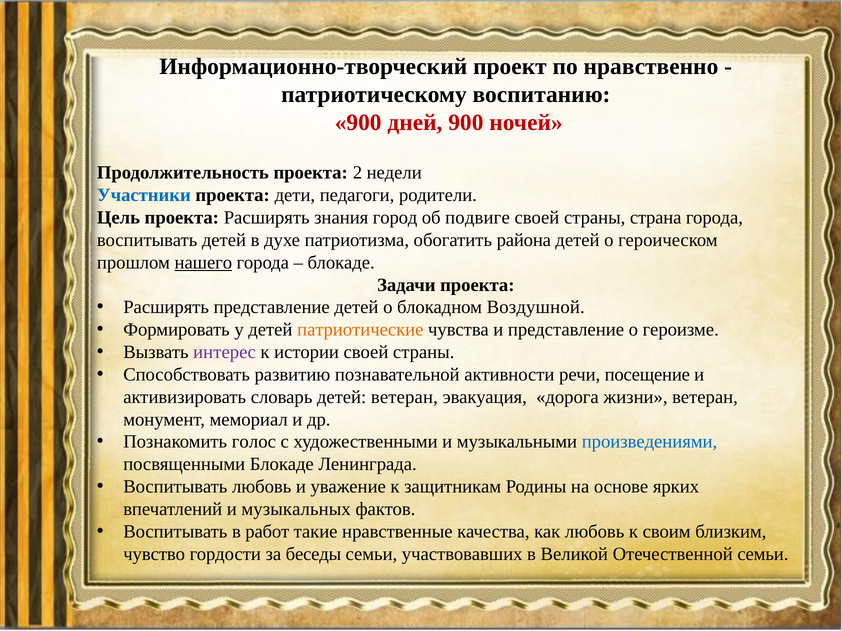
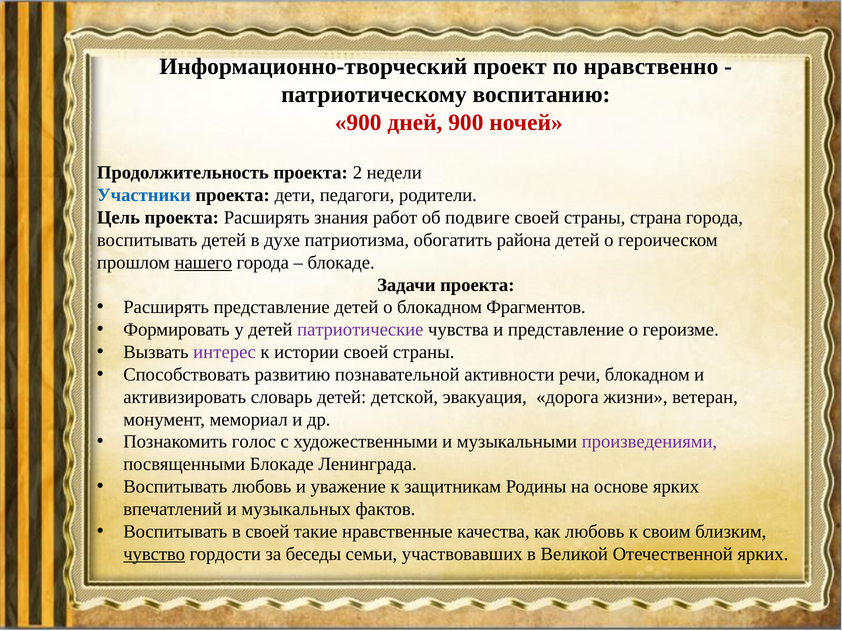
город: город -> работ (395, 218)
Воздушной: Воздушной -> Фрагментов (536, 308)
патриотические colour: orange -> purple (360, 330)
речи посещение: посещение -> блокадном (647, 375)
детей ветеран: ветеран -> детской (404, 397)
произведениями colour: blue -> purple (649, 442)
в работ: работ -> своей (267, 532)
чувство underline: none -> present (154, 554)
Отечественной семьи: семьи -> ярких (763, 554)
